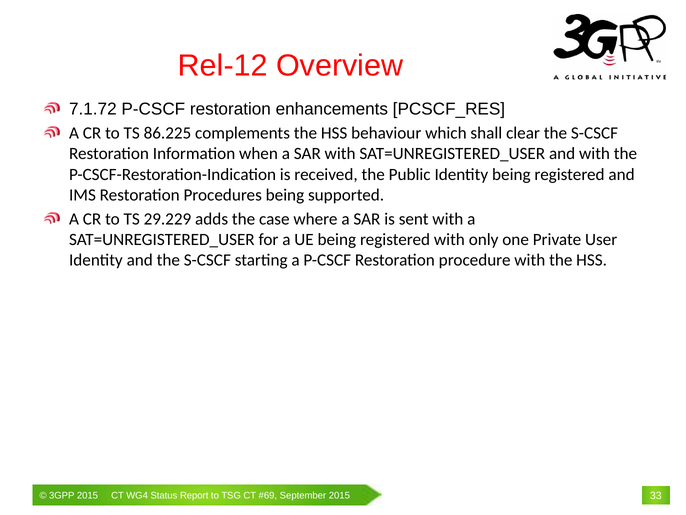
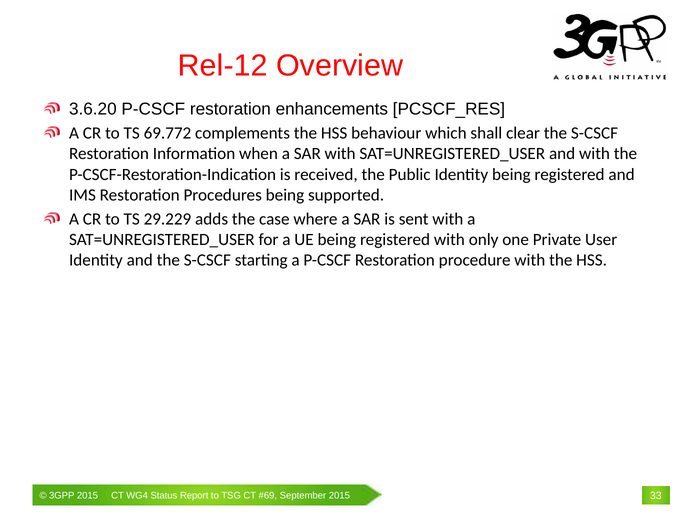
7.1.72: 7.1.72 -> 3.6.20 (93, 109)
86.225: 86.225 -> 69.772 (167, 133)
